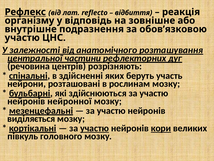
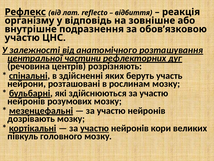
нейронної: нейронної -> розумових (70, 101)
виділяється: виділяється -> дозрівають (31, 118)
кори underline: present -> none (161, 128)
